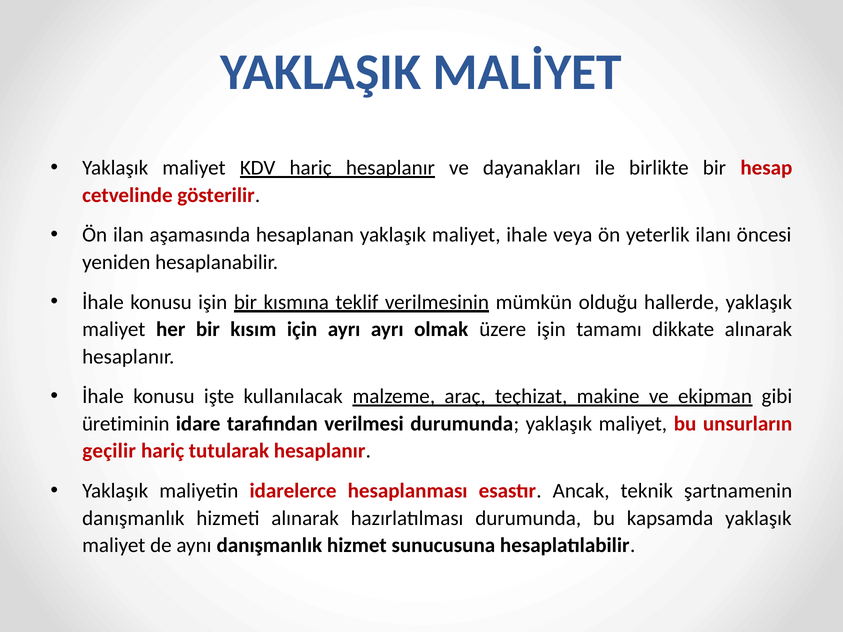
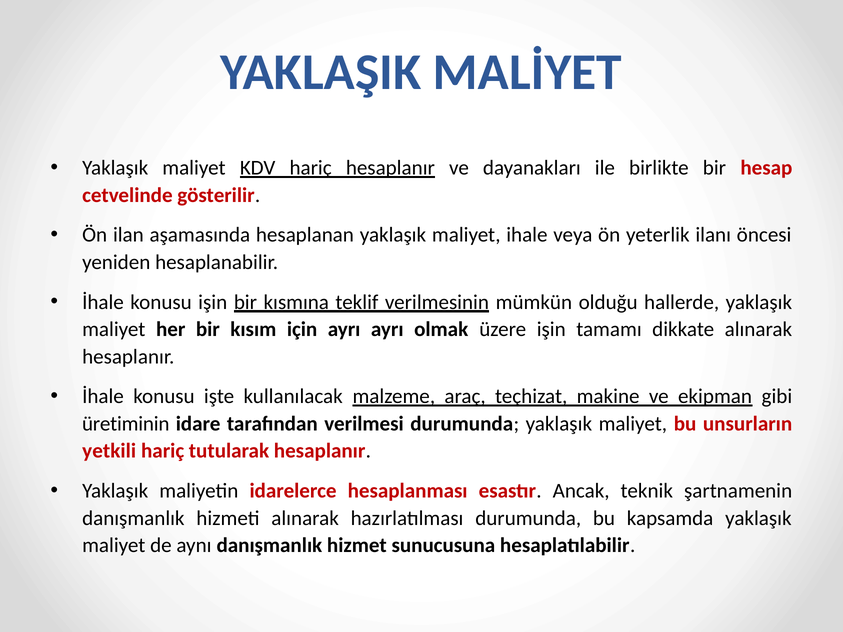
geçilir: geçilir -> yetkili (109, 451)
